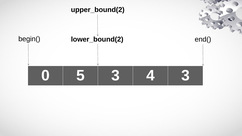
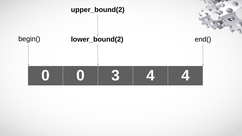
0 5: 5 -> 0 (80, 75)
4 3: 3 -> 4 (185, 75)
